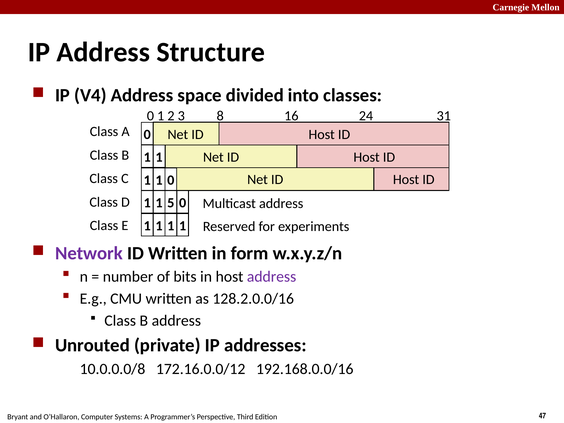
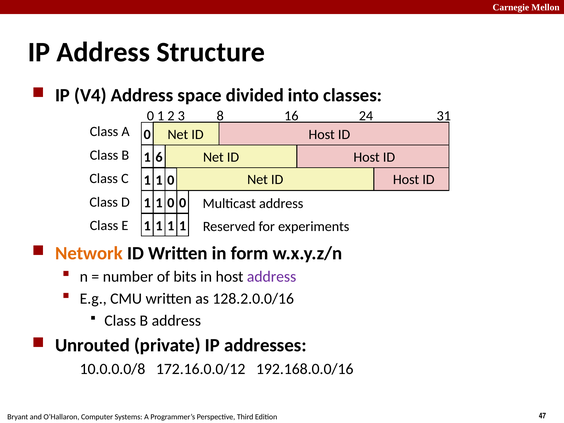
1: 1 -> 6 (159, 157)
5: 5 -> 0 (171, 203)
Network colour: purple -> orange (89, 253)
